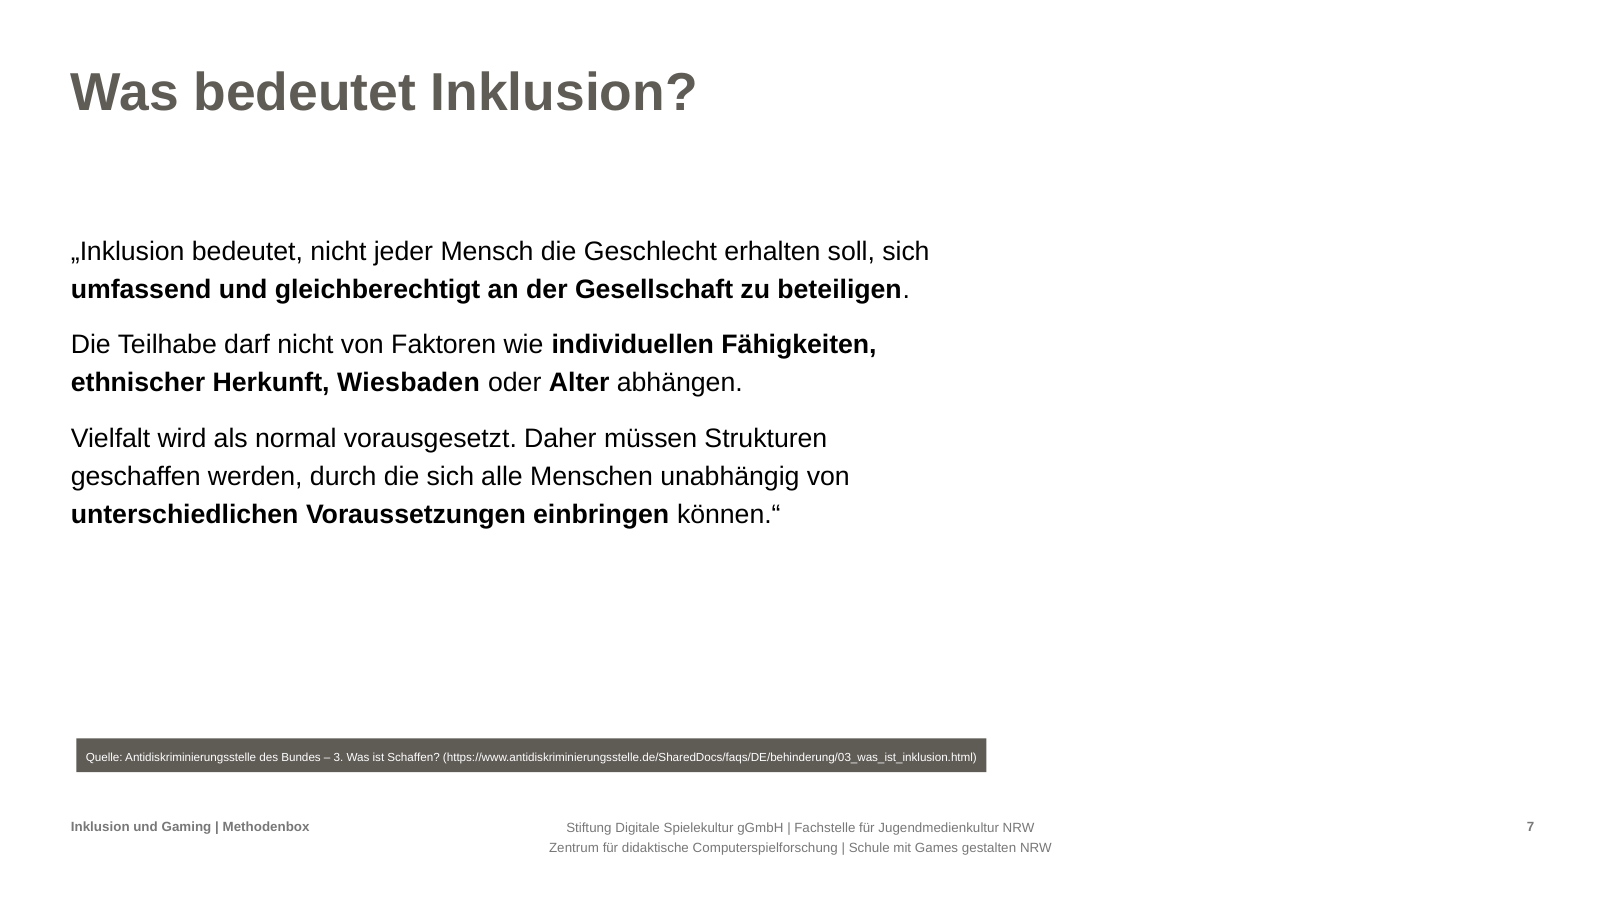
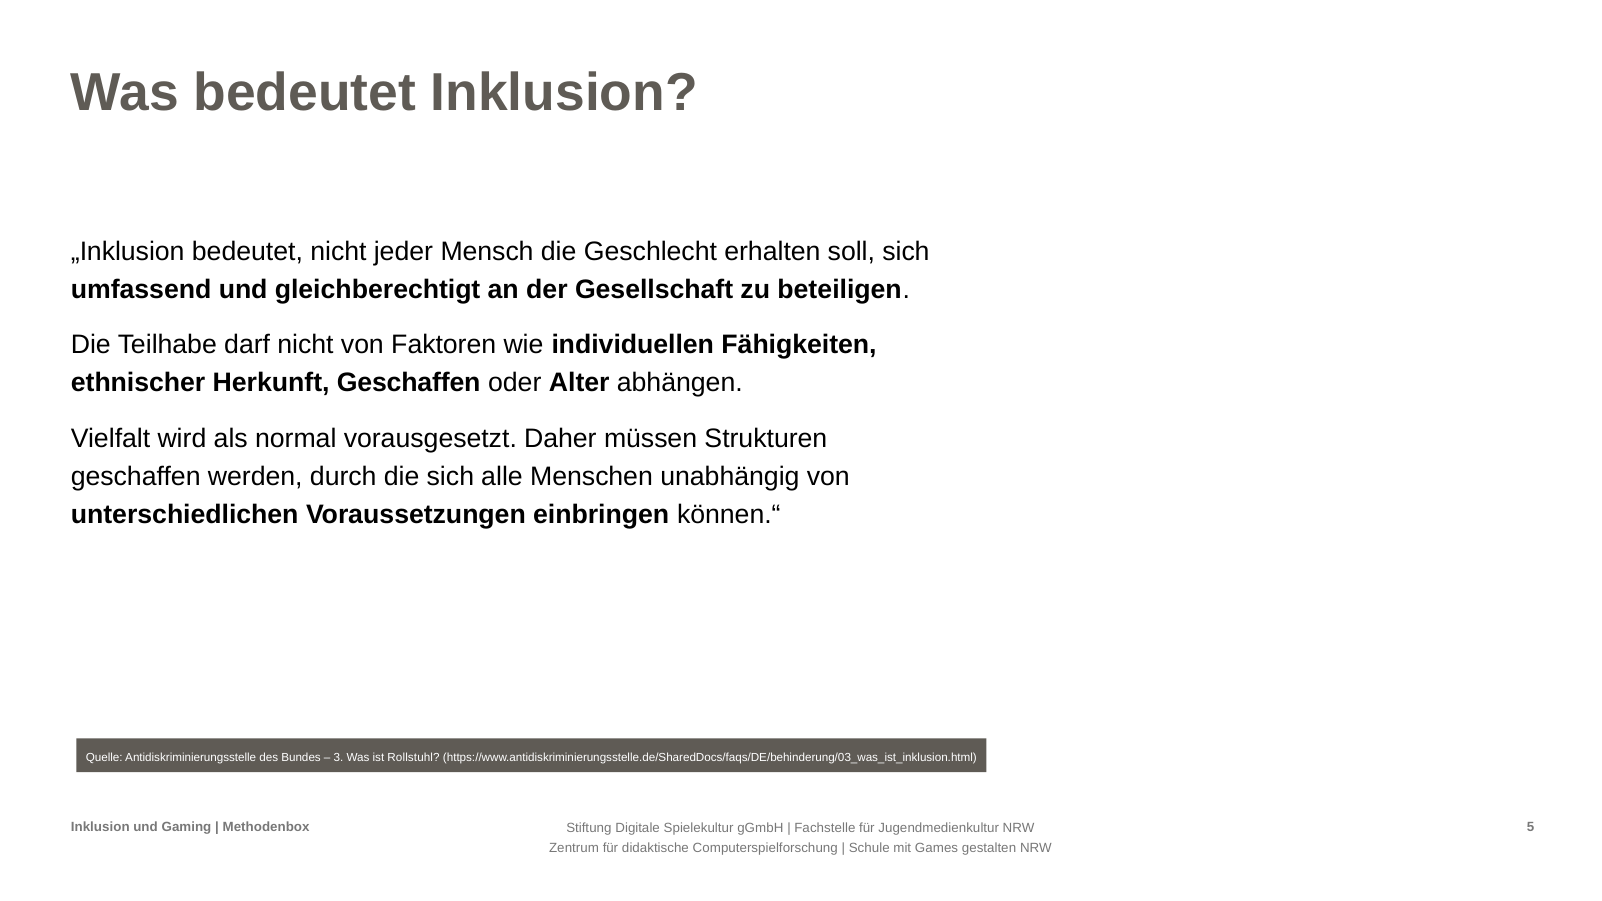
Herkunft Wiesbaden: Wiesbaden -> Geschaffen (409, 383)
Schaffen: Schaffen -> Rollstuhl (414, 758)
7: 7 -> 5 (1530, 827)
